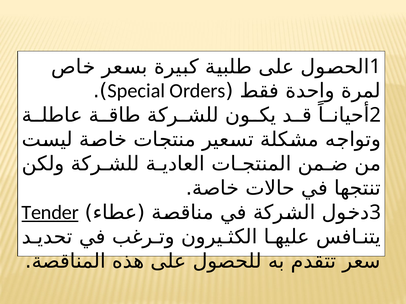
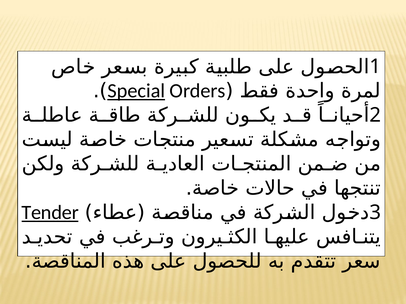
Special underline: none -> present (136, 91)
